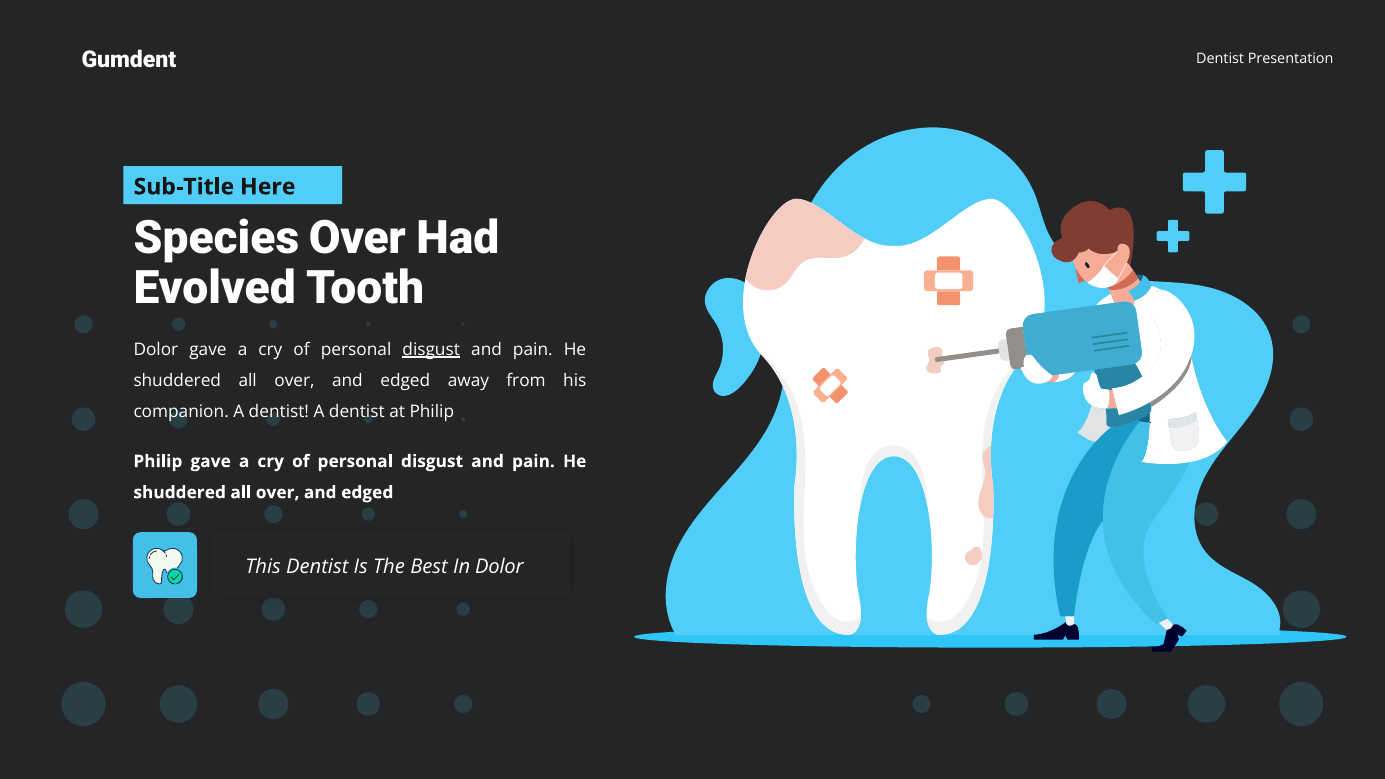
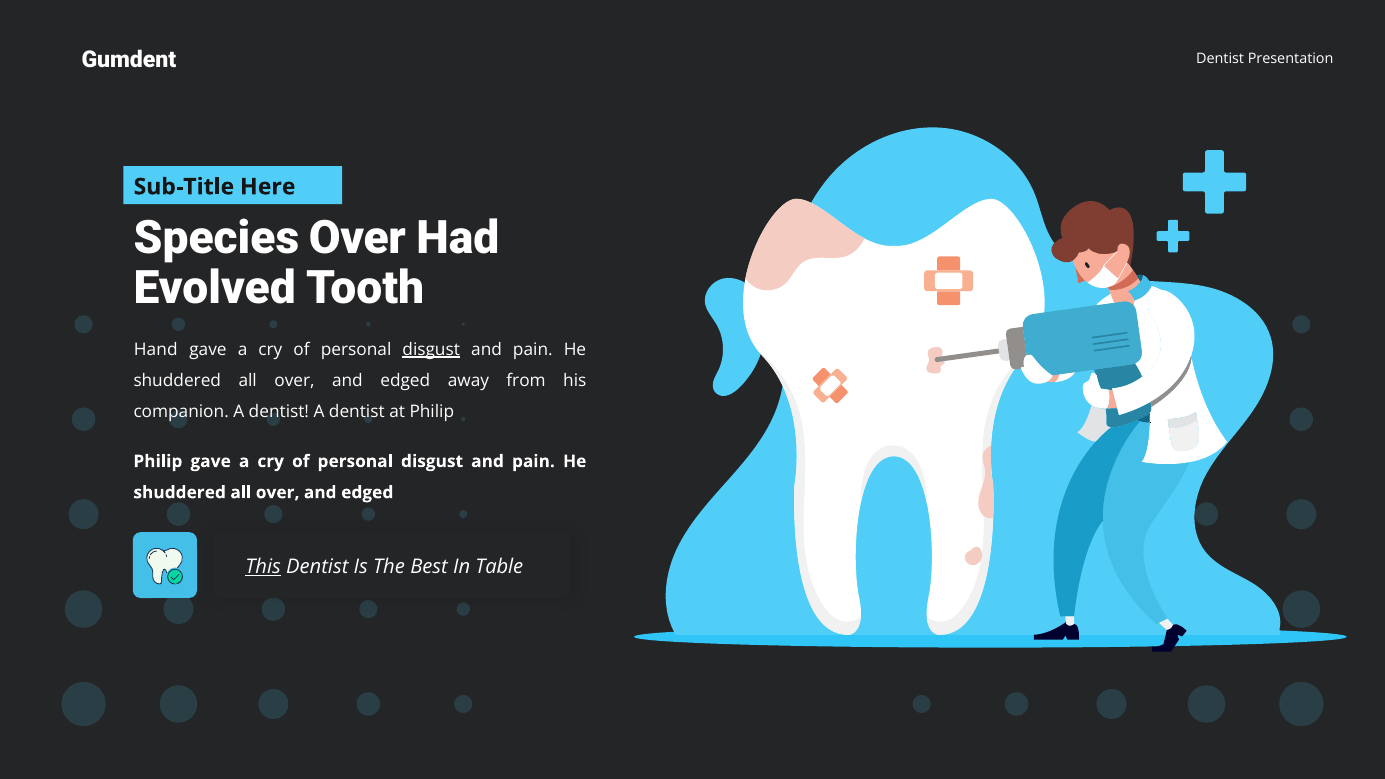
Dolor: Dolor -> Hand (156, 350)
This underline: none -> present (263, 567)
In Dolor: Dolor -> Table (499, 567)
